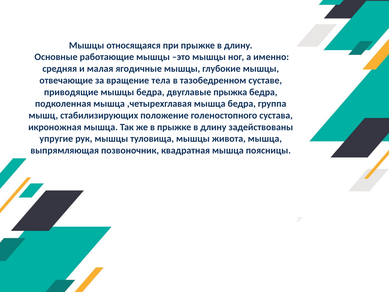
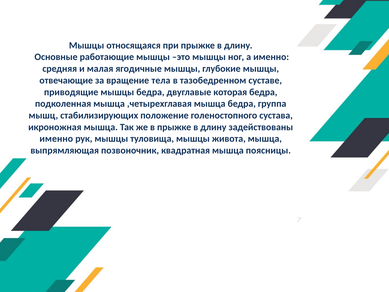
прыжка: прыжка -> которая (230, 92)
упругие: упругие -> именно (56, 139)
